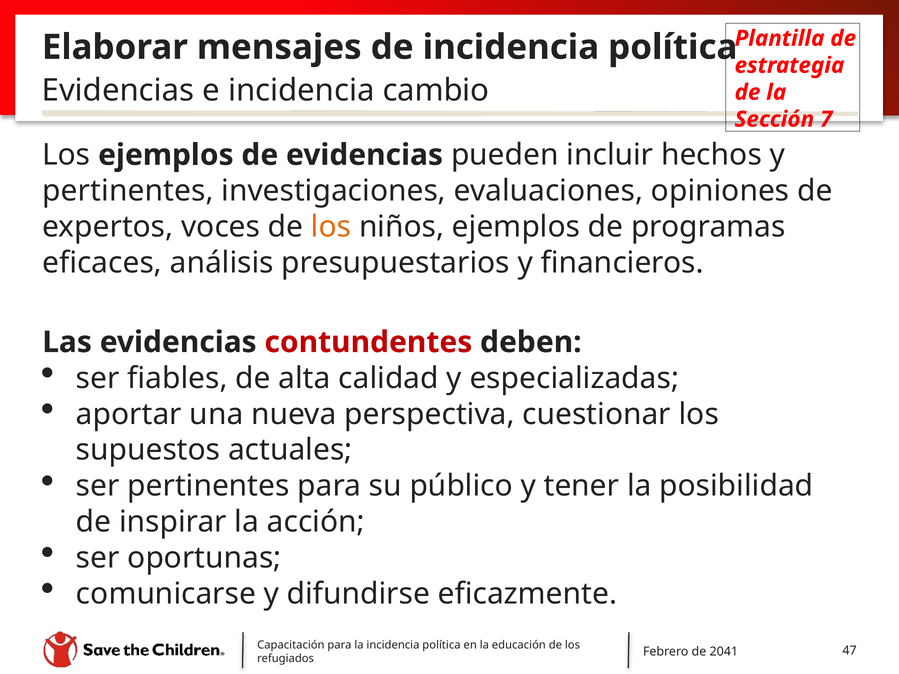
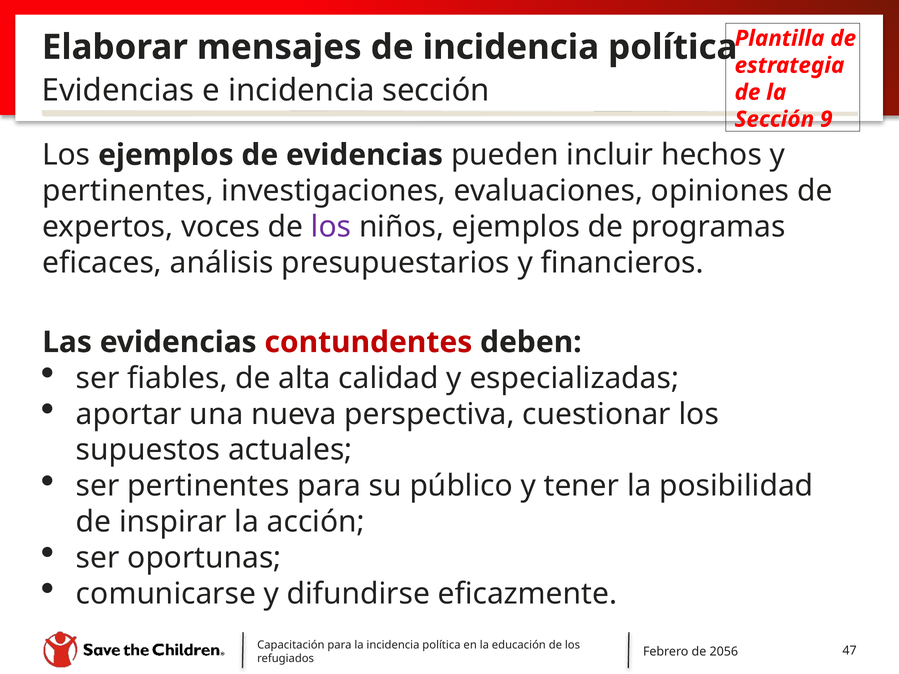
incidencia cambio: cambio -> sección (436, 90)
7: 7 -> 9 (826, 119)
los colour: orange -> purple (331, 227)
2041: 2041 -> 2056 (724, 652)
